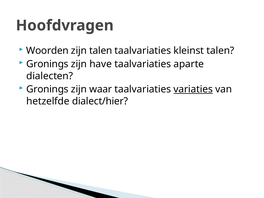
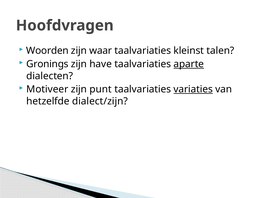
zijn talen: talen -> waar (101, 51)
aparte underline: none -> present (189, 64)
Gronings: Gronings -> Motiveer (47, 89)
waar: waar -> punt (101, 89)
dialect/hier: dialect/hier -> dialect/zijn (100, 101)
